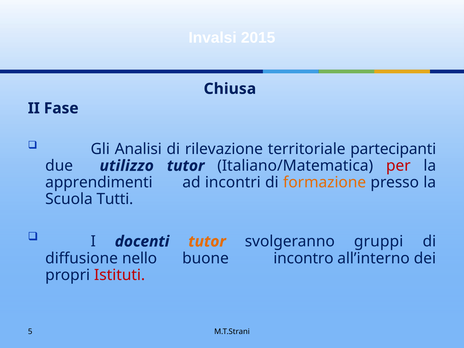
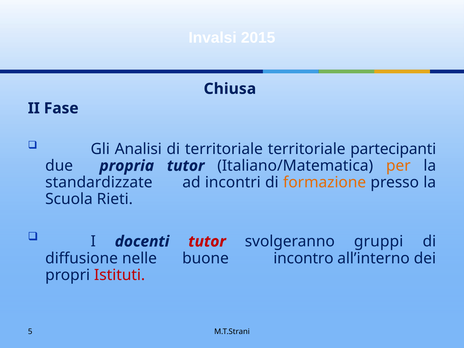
di rilevazione: rilevazione -> territoriale (224, 149)
utilizzo: utilizzo -> propria (127, 166)
per colour: red -> orange (398, 166)
apprendimenti: apprendimenti -> standardizzate (99, 182)
Tutti: Tutti -> Rieti (115, 199)
tutor colour: orange -> red (207, 241)
nello: nello -> nelle (139, 258)
